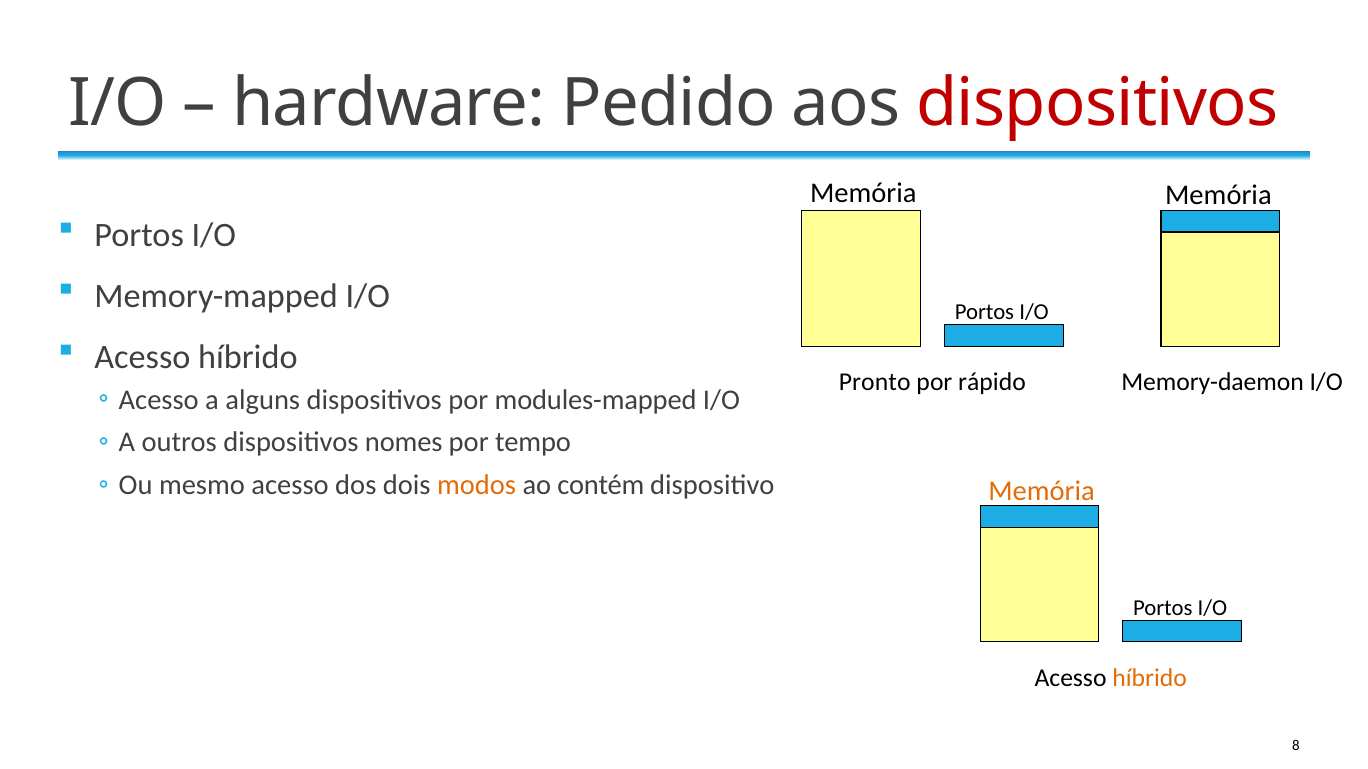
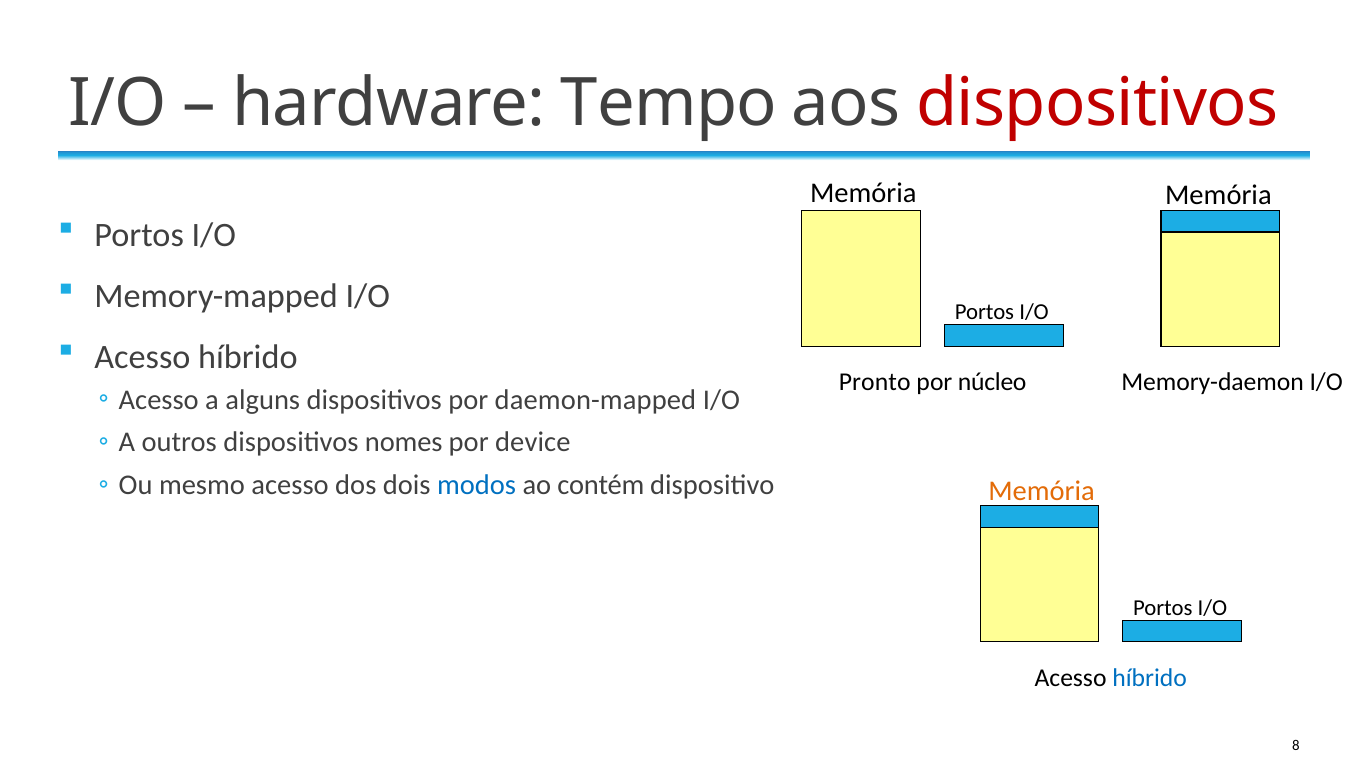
Pedido: Pedido -> Tempo (669, 103)
rápido: rápido -> núcleo (992, 382)
modules-mapped: modules-mapped -> daemon-mapped (595, 400)
tempo: tempo -> device (533, 443)
modos colour: orange -> blue (477, 486)
híbrido colour: orange -> blue (1150, 678)
